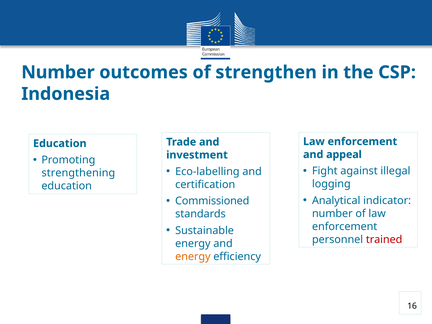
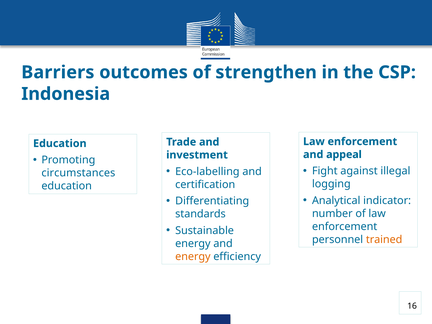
Number: Number -> Barriers (58, 72)
strengthening: strengthening -> circumstances (78, 173)
Commissioned: Commissioned -> Differentiating (212, 201)
trained colour: red -> orange (384, 239)
